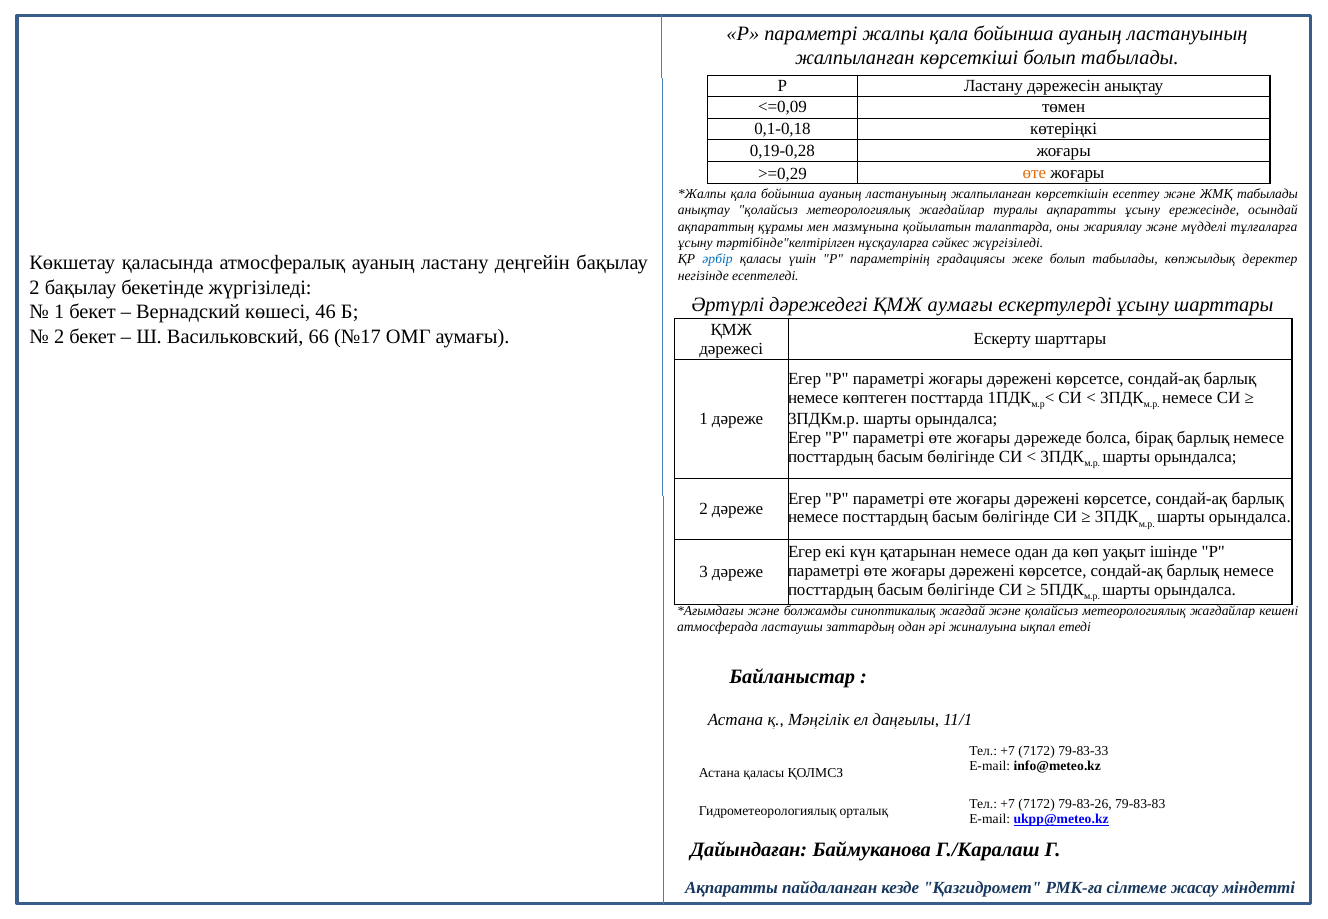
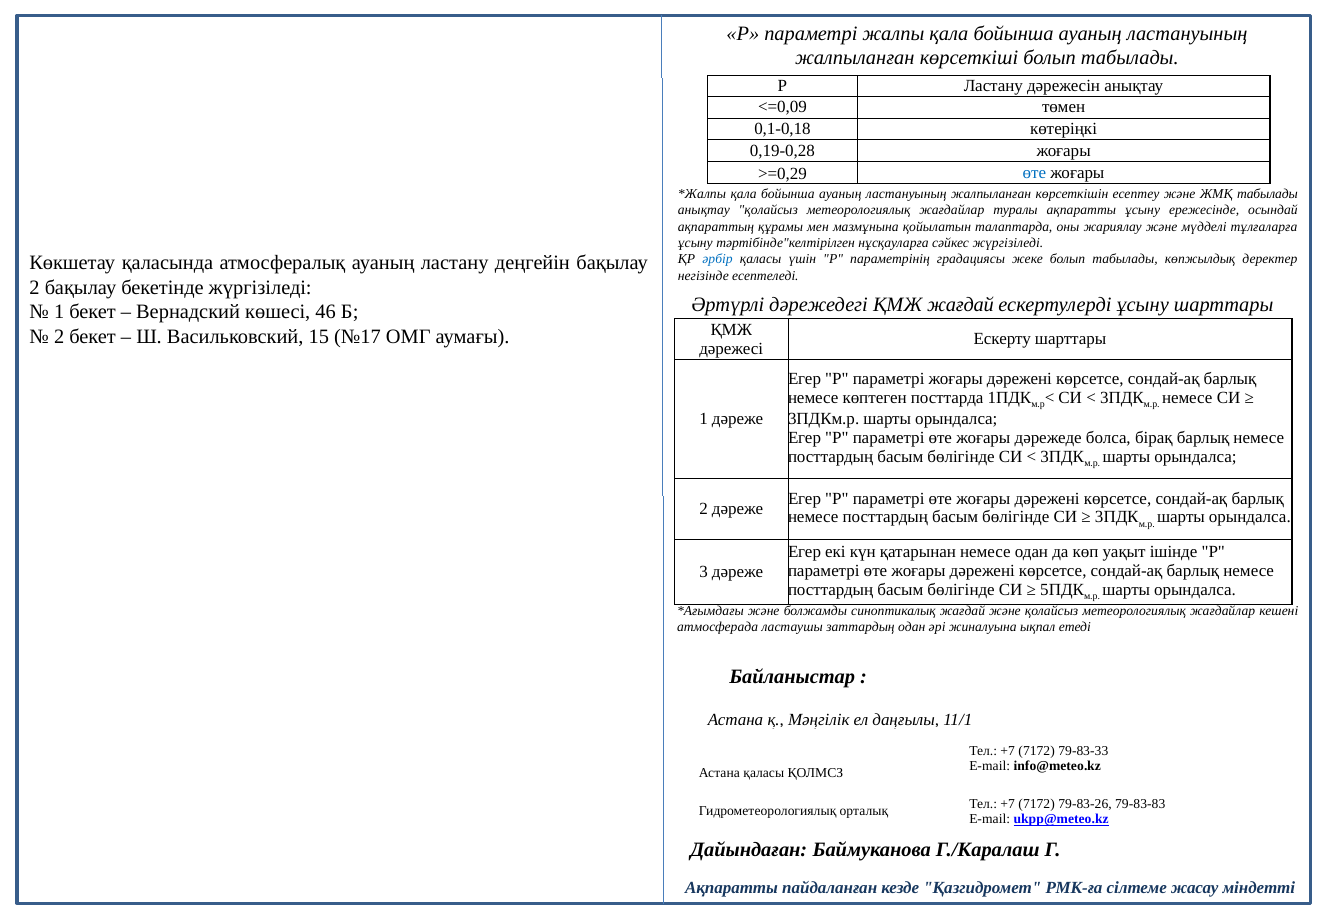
өте colour: orange -> blue (1034, 173)
ҚМЖ аумағы: аумағы -> жағдай (960, 305)
66: 66 -> 15 (319, 337)
